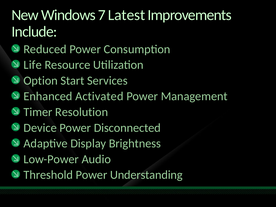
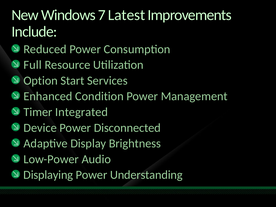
Life: Life -> Full (33, 65)
Activated: Activated -> Condition (99, 96)
Resolution: Resolution -> Integrated (82, 112)
Threshold: Threshold -> Displaying (48, 175)
